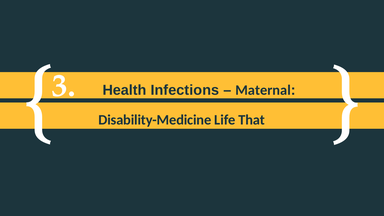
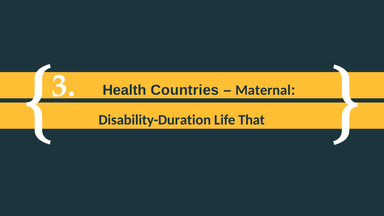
Infections: Infections -> Countries (185, 90)
Disability-Medicine: Disability-Medicine -> Disability-Duration (155, 120)
